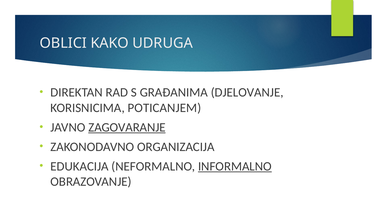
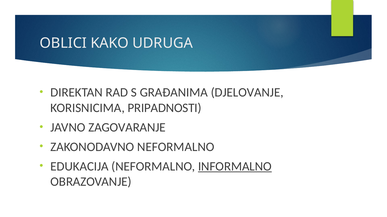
POTICANJEM: POTICANJEM -> PRIPADNOSTI (165, 108)
ZAGOVARANJE underline: present -> none (127, 128)
ZAKONODAVNO ORGANIZACIJA: ORGANIZACIJA -> NEFORMALNO (176, 147)
